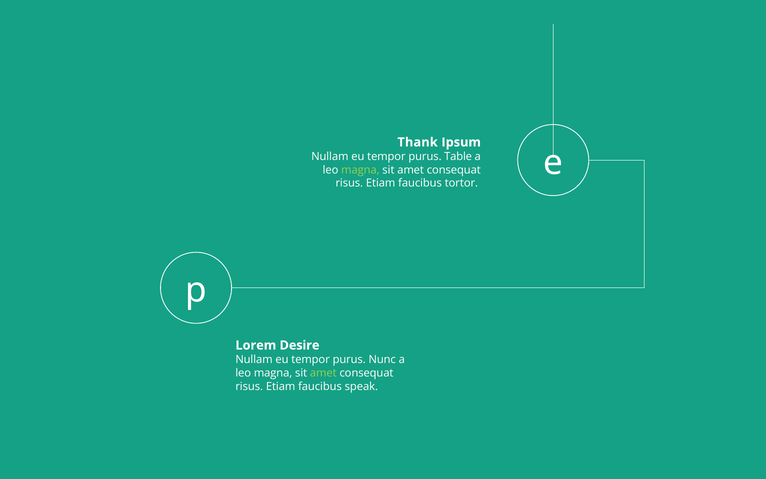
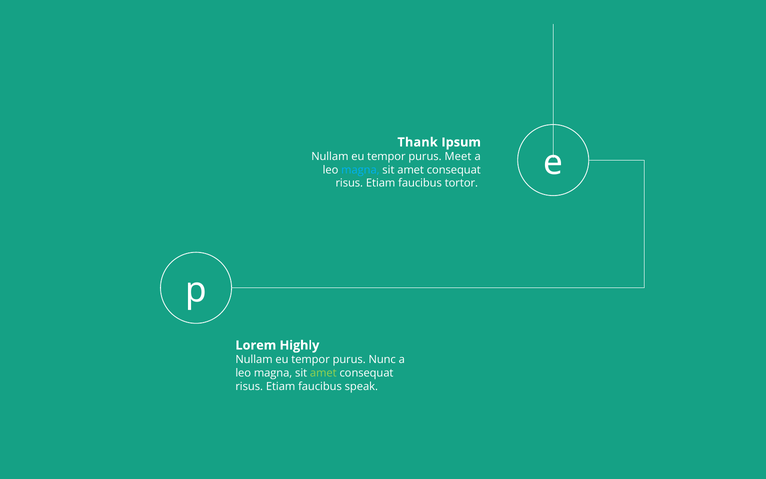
Table: Table -> Meet (458, 156)
magna colour: light green -> light blue (360, 170)
Desire: Desire -> Highly (299, 345)
